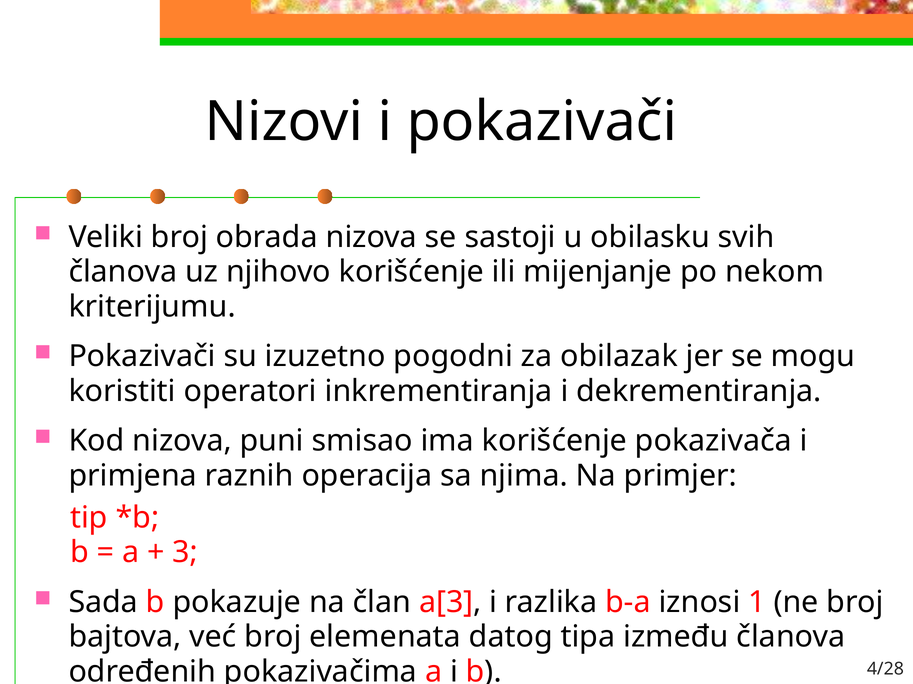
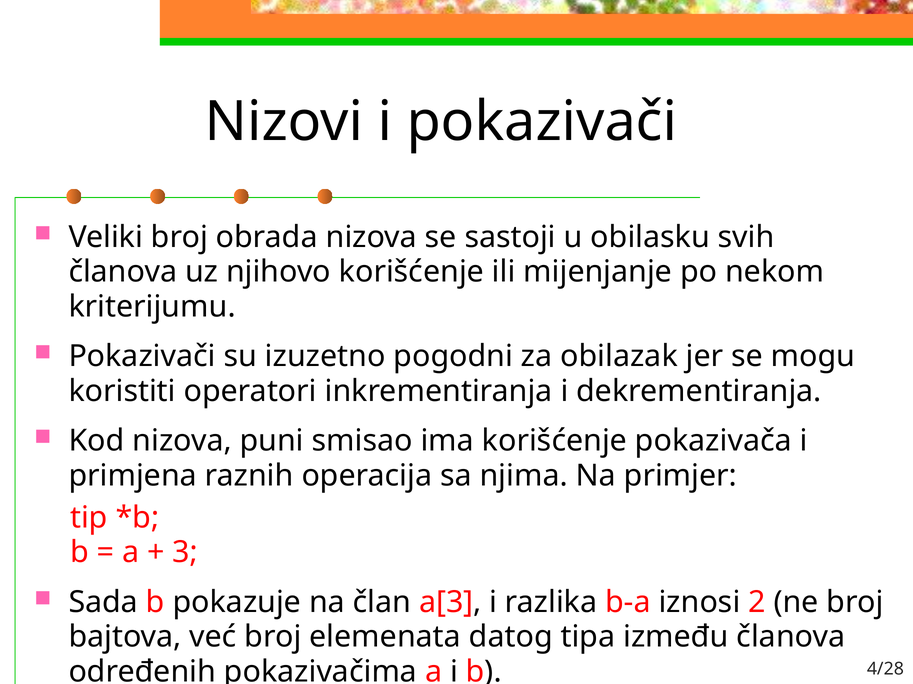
1: 1 -> 2 (757, 603)
